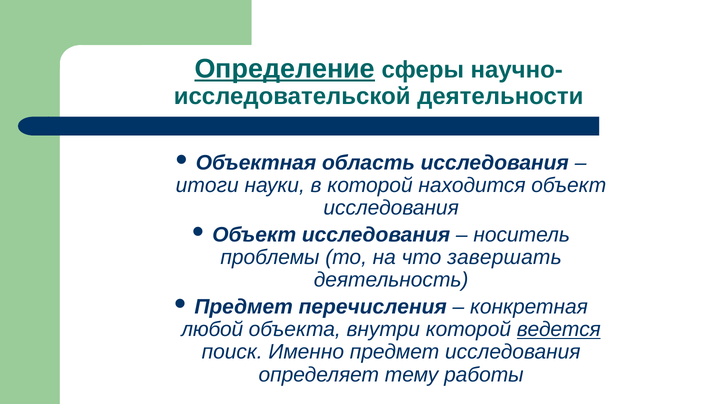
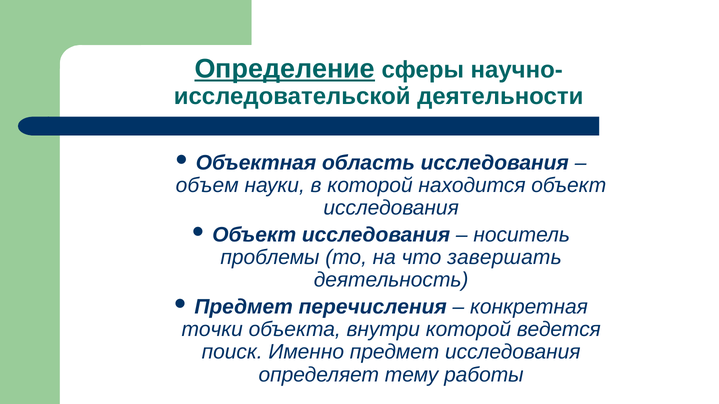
итоги: итоги -> объем (207, 185)
любой: любой -> точки (212, 330)
ведется underline: present -> none (559, 330)
